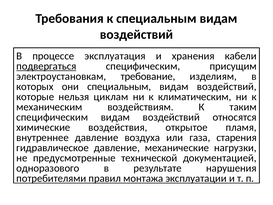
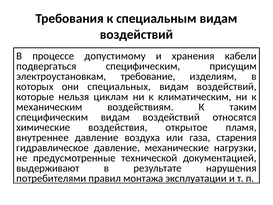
эксплуатация: эксплуатация -> допустимому (115, 56)
подвергаться underline: present -> none (46, 66)
они специальным: специальным -> специальных (119, 86)
одноразового: одноразового -> выдерживают (48, 168)
